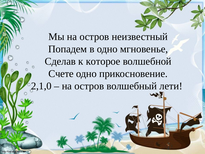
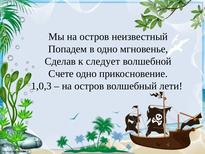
которое: которое -> следует (103, 61)
2,1,0: 2,1,0 -> 1,0,3 (41, 86)
